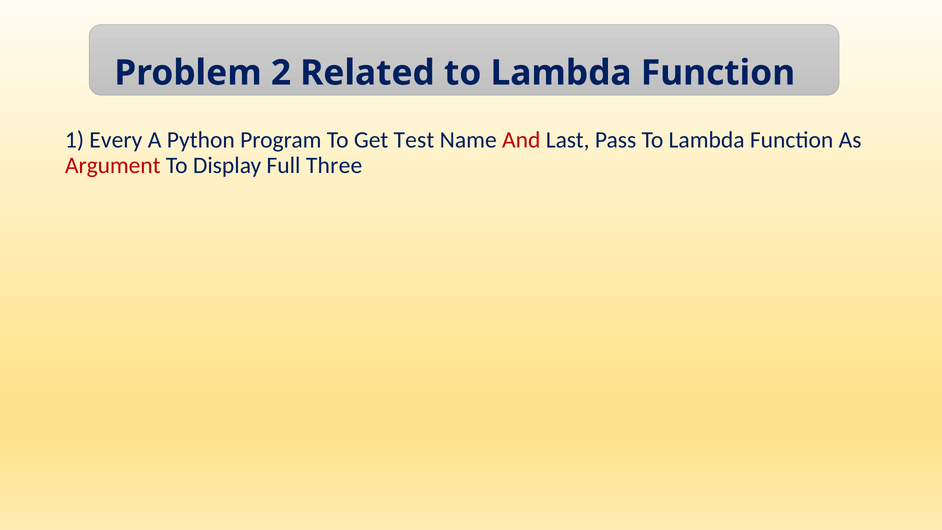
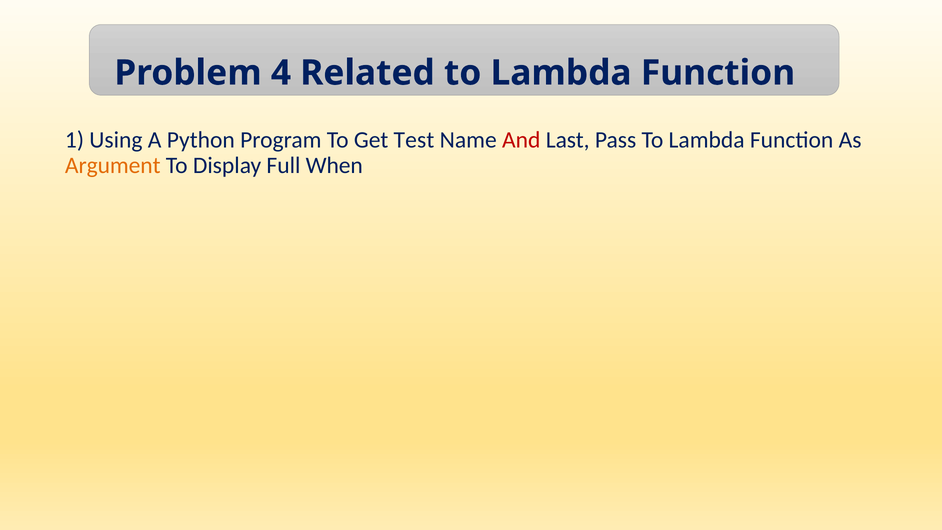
2: 2 -> 4 (281, 73)
Every: Every -> Using (116, 140)
Argument colour: red -> orange (113, 165)
Three: Three -> When (334, 165)
